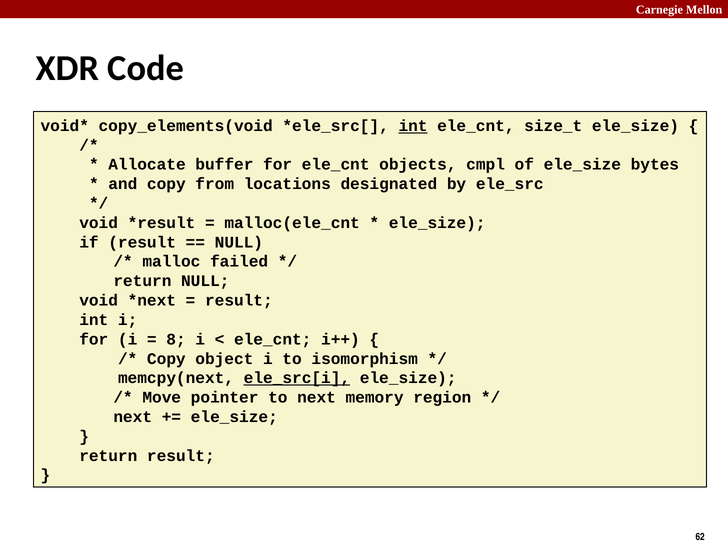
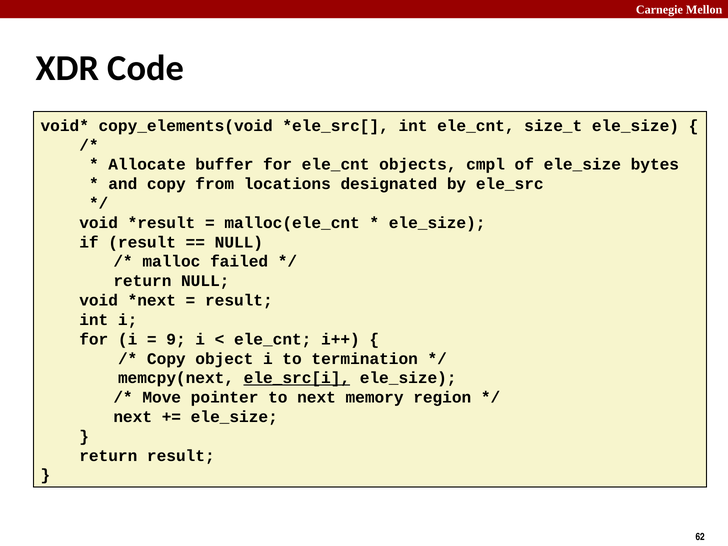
int underline: present -> none (413, 126)
8: 8 -> 9 (176, 339)
isomorphism: isomorphism -> termination (365, 359)
